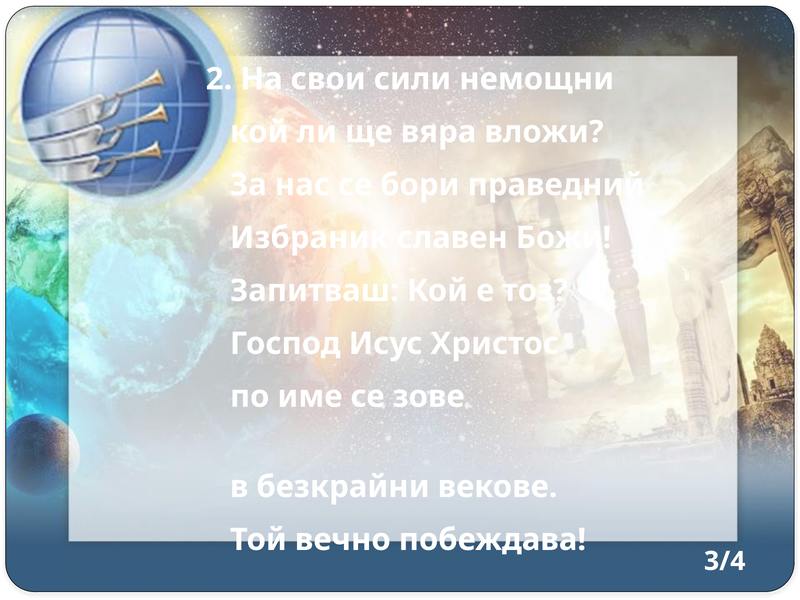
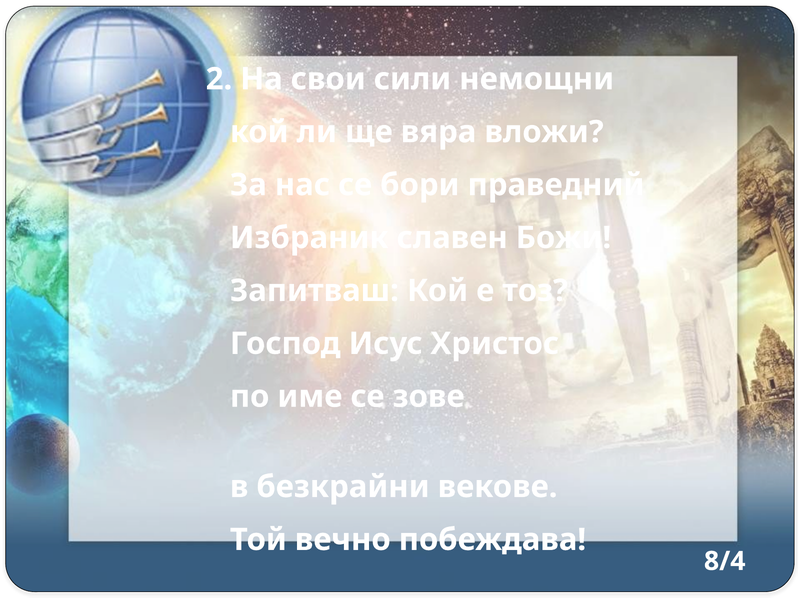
3/4: 3/4 -> 8/4 (725, 561)
